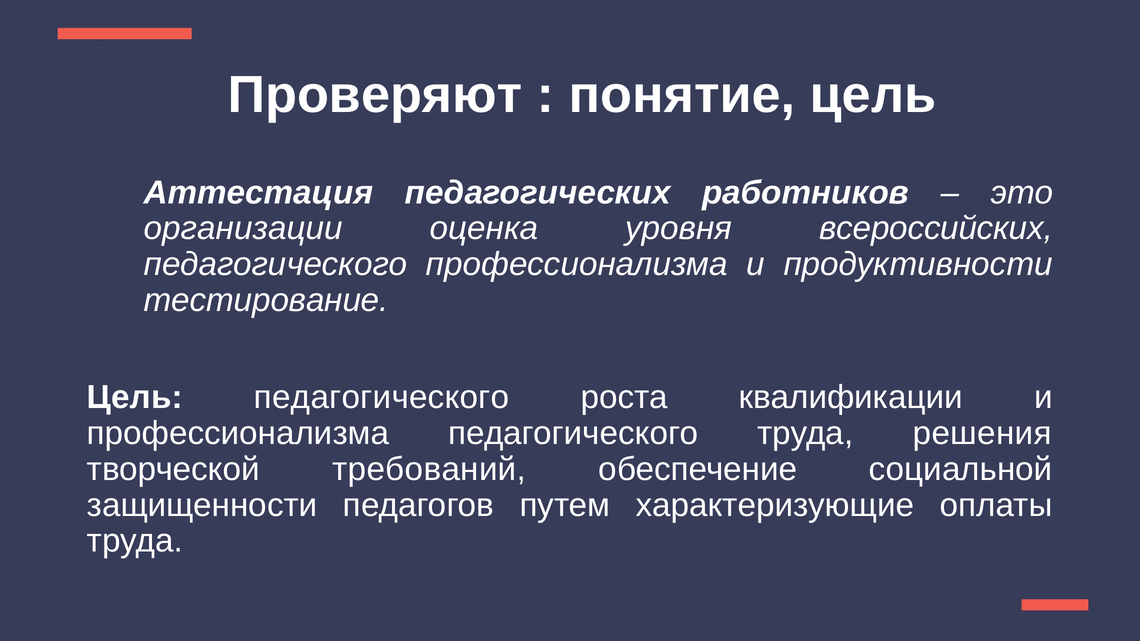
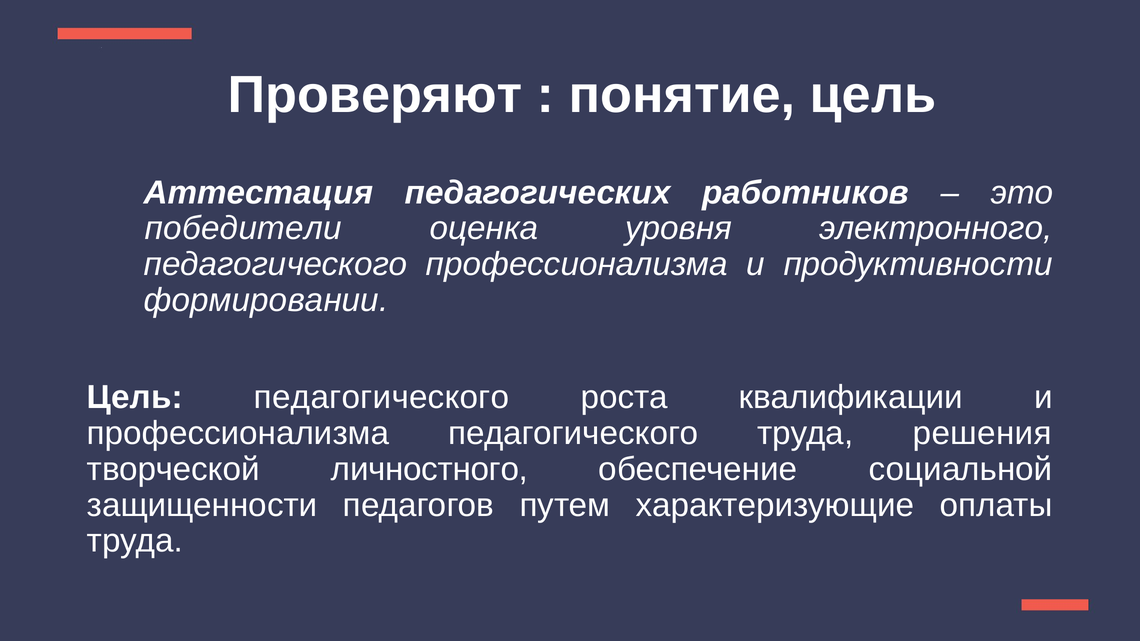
организации: организации -> победители (243, 229)
всероссийских: всероссийских -> электронного (936, 229)
тестирование: тестирование -> формировании (266, 300)
требований: требований -> личностного (429, 469)
